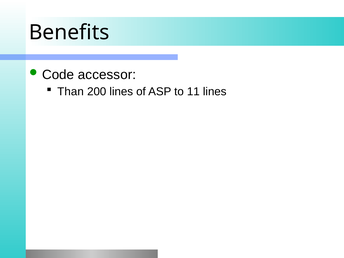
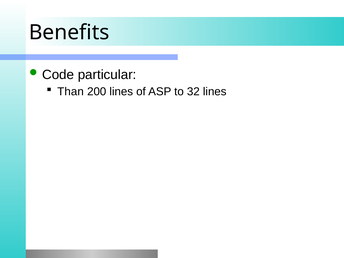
accessor: accessor -> particular (107, 75)
11: 11 -> 32 (193, 92)
